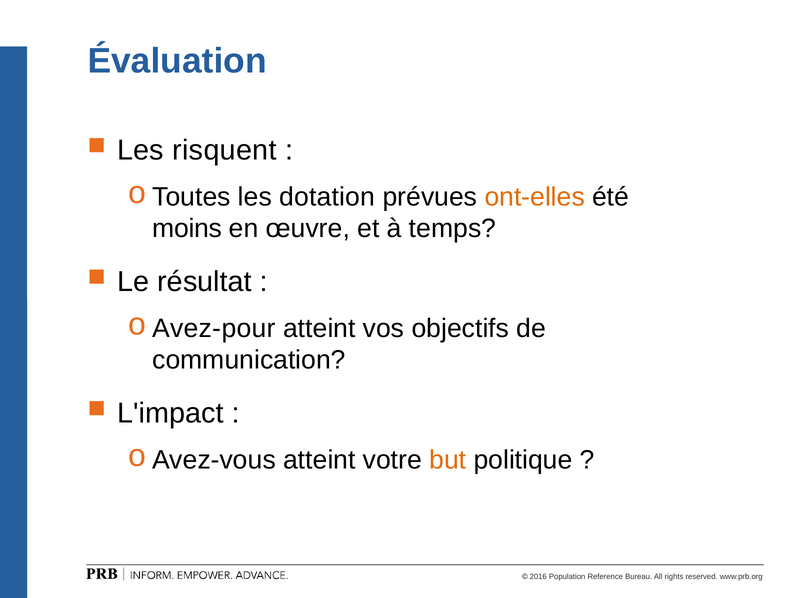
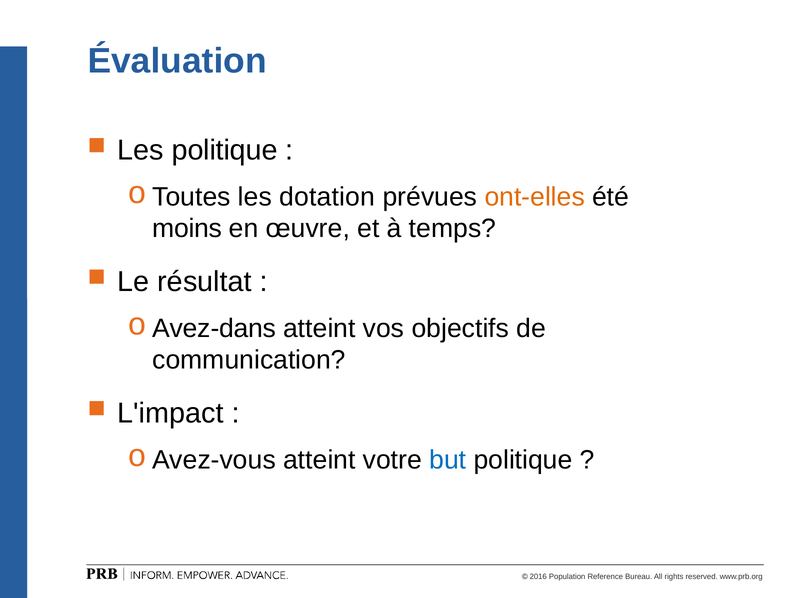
Les risquent: risquent -> politique (225, 150)
Avez-pour: Avez-pour -> Avez-dans (214, 328)
but colour: orange -> blue (448, 460)
